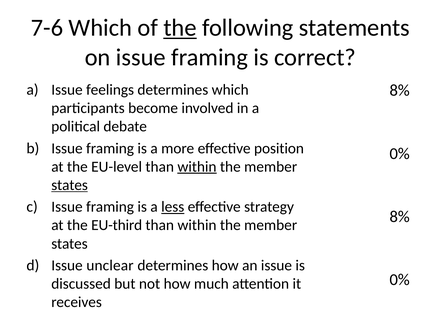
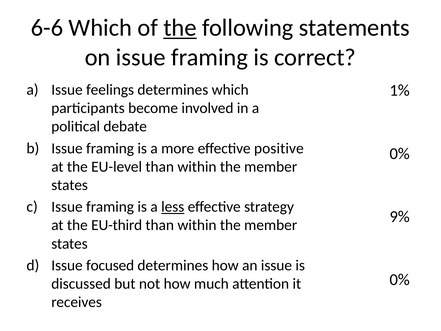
7-6: 7-6 -> 6-6 (47, 28)
8%: 8% -> 1% (400, 90)
position: position -> positive (279, 148)
within underline: present -> none (197, 167)
states underline: present -> none (70, 185)
8%: 8% -> 9% (400, 217)
unclear: unclear -> focused (110, 265)
